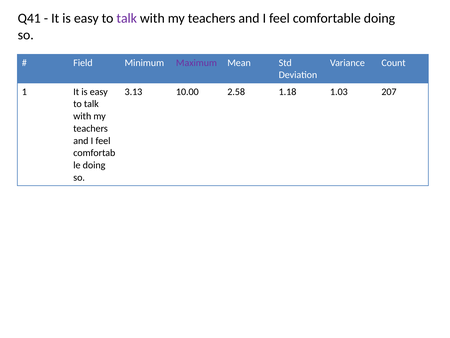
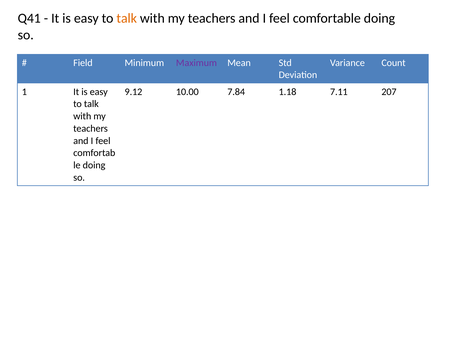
talk colour: purple -> orange (127, 18)
3.13: 3.13 -> 9.12 (133, 92)
2.58: 2.58 -> 7.84 (236, 92)
1.03: 1.03 -> 7.11 (339, 92)
